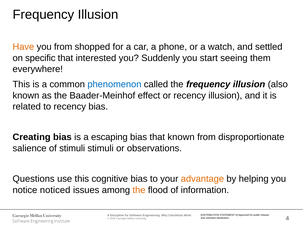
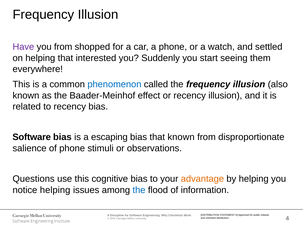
Have colour: orange -> purple (23, 47)
on specific: specific -> helping (40, 58)
Creating: Creating -> Software (32, 137)
of stimuli: stimuli -> phone (72, 148)
notice noticed: noticed -> helping (55, 190)
the colour: orange -> blue (139, 190)
